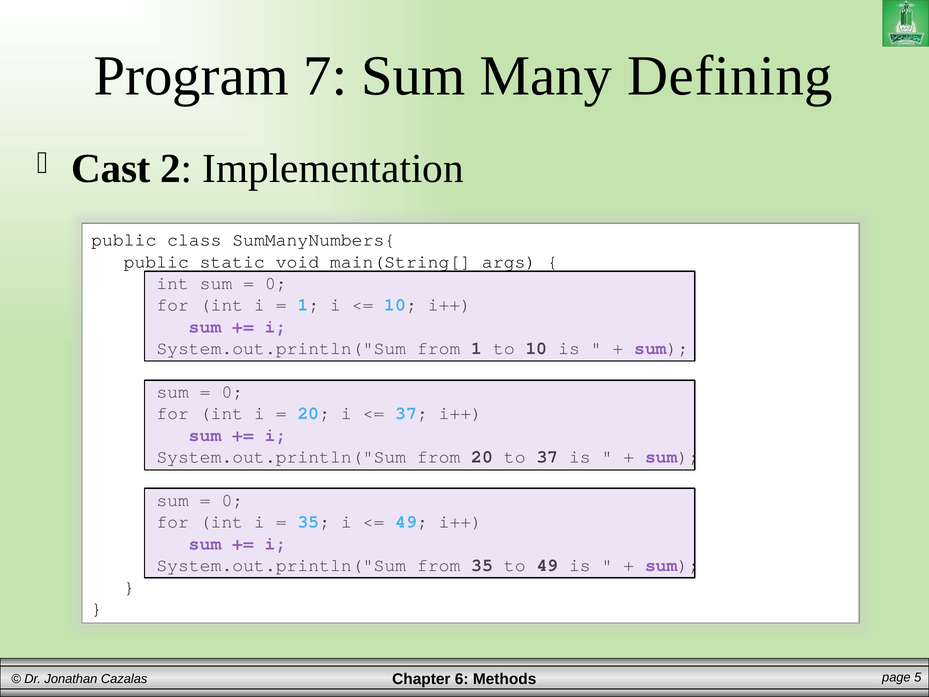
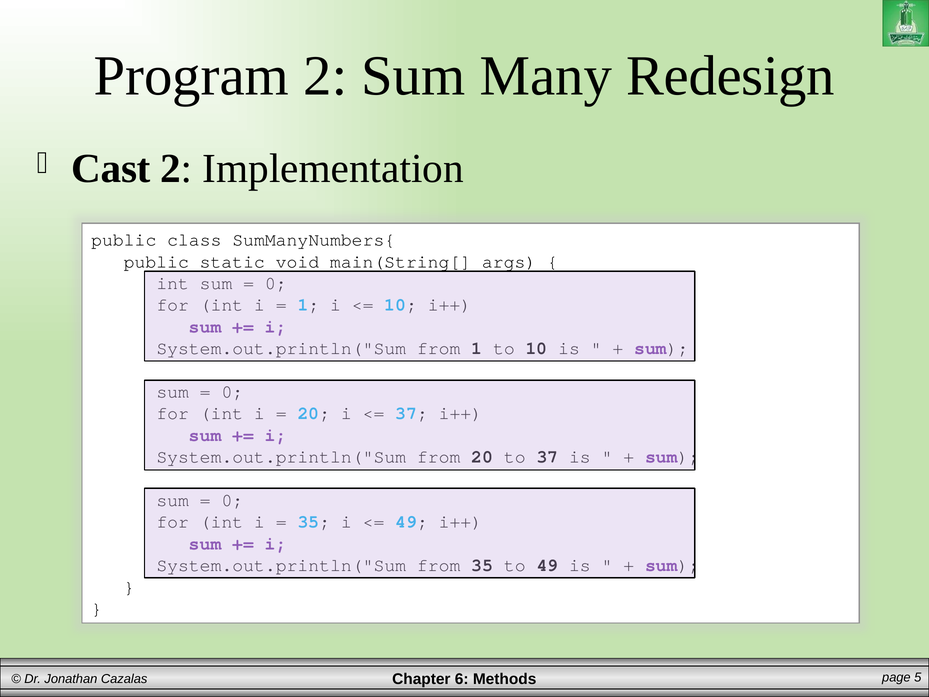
Program 7: 7 -> 2 (325, 76)
Defining: Defining -> Redesign (731, 76)
